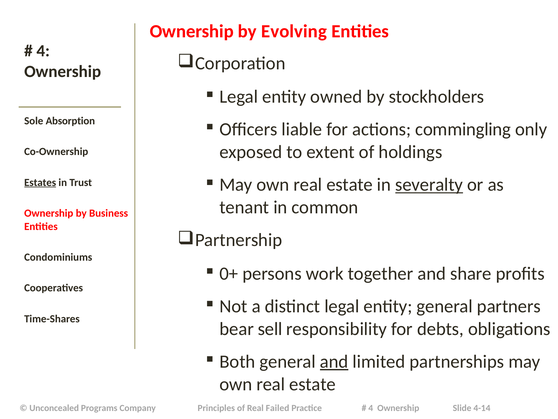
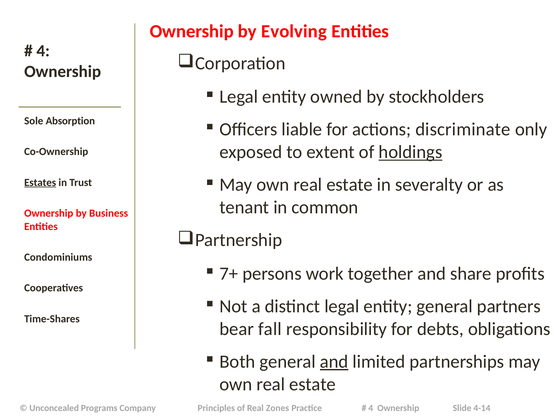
commingling: commingling -> discriminate (463, 129)
holdings underline: none -> present (410, 152)
severalty underline: present -> none (429, 185)
0+: 0+ -> 7+ (229, 273)
sell: sell -> fall (270, 329)
Failed: Failed -> Zones (278, 408)
